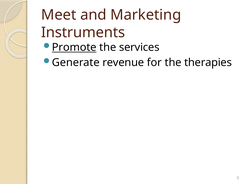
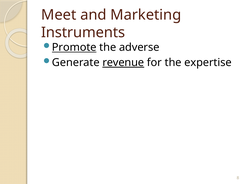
services: services -> adverse (139, 47)
revenue underline: none -> present (123, 63)
therapies: therapies -> expertise (208, 63)
